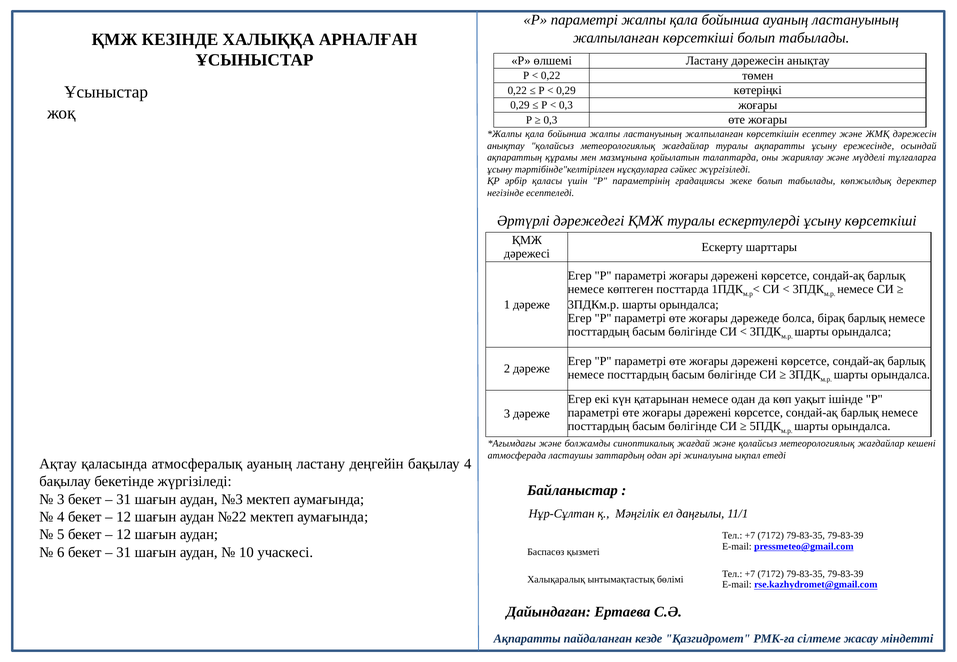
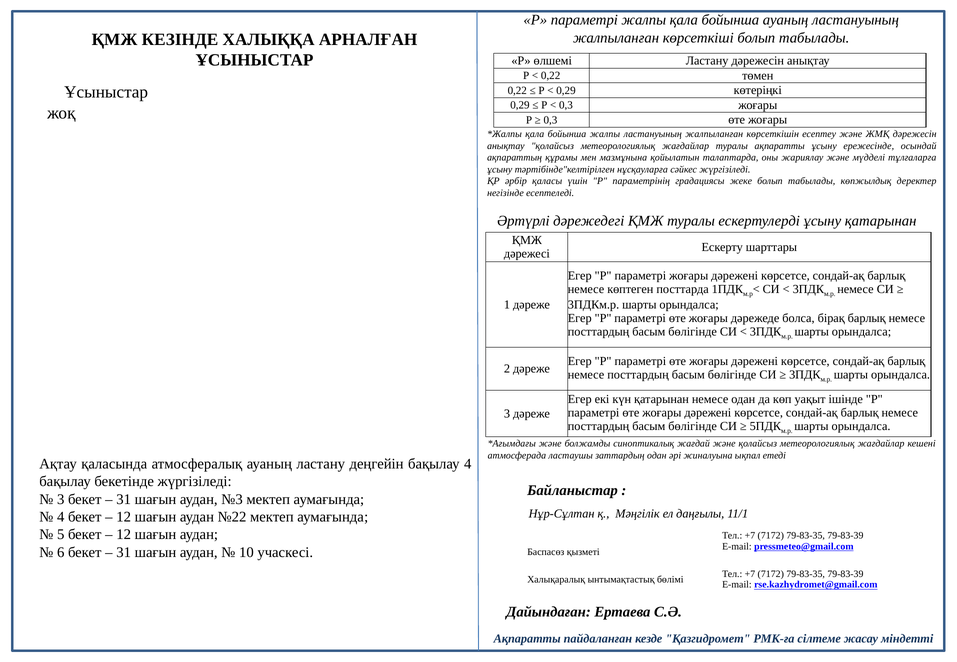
ұсыну көрсеткіші: көрсеткіші -> қатарынан (881, 221)
